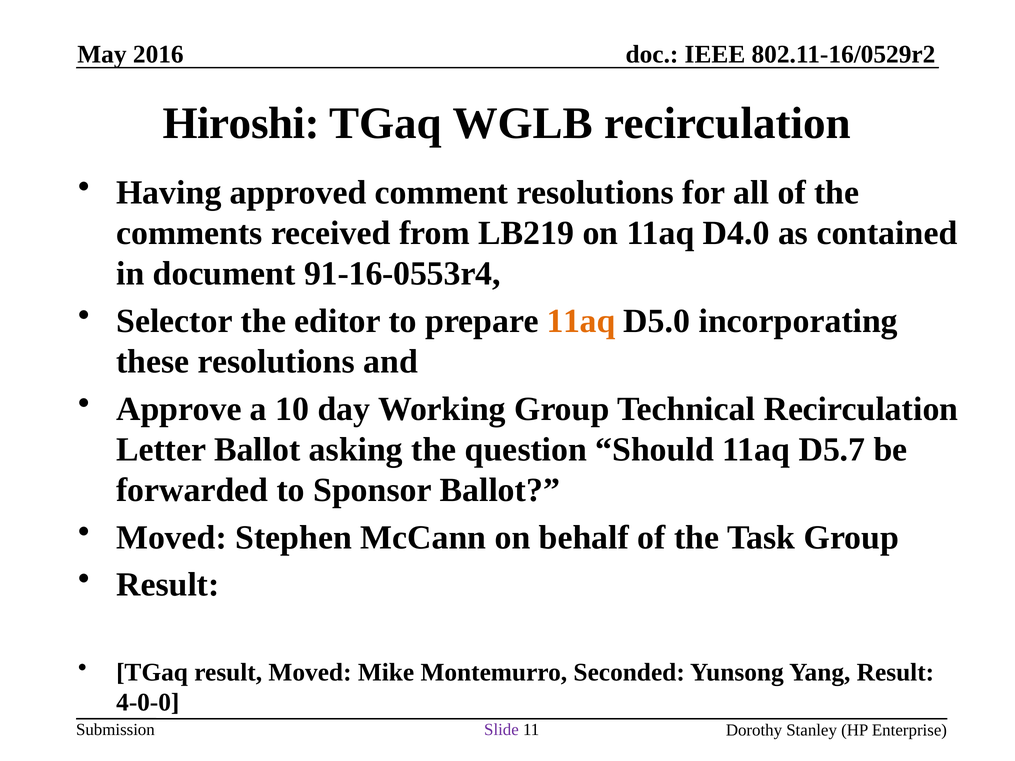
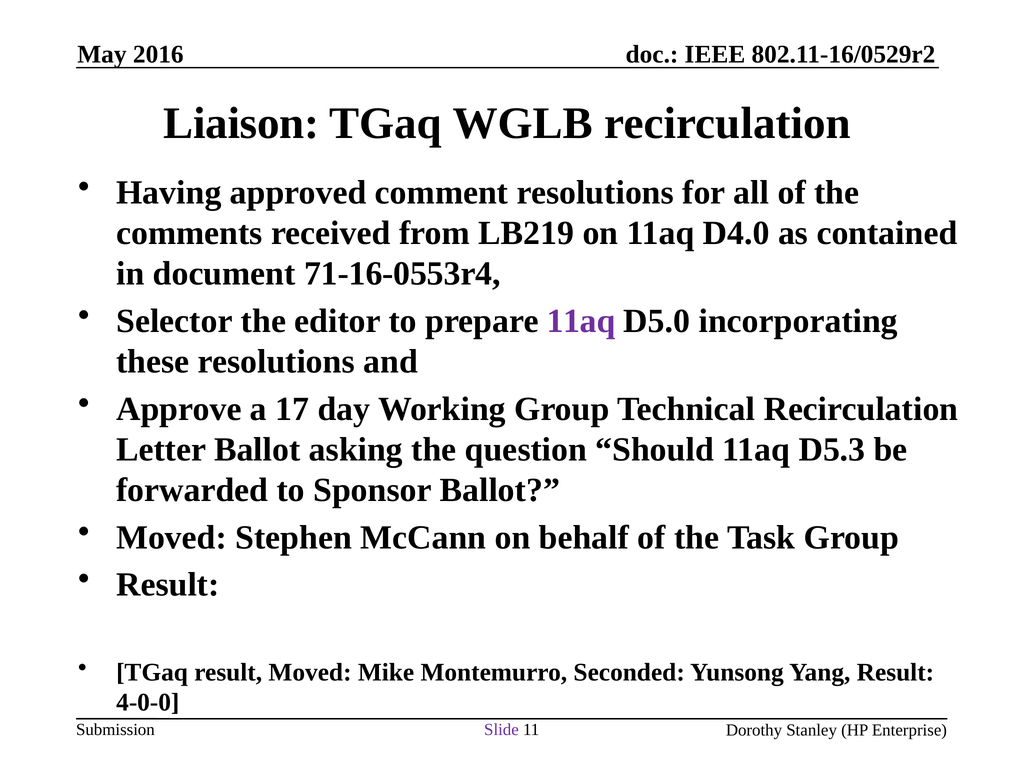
Hiroshi: Hiroshi -> Liaison (241, 124)
91-16-0553r4: 91-16-0553r4 -> 71-16-0553r4 (402, 274)
11aq colour: orange -> purple (581, 321)
10: 10 -> 17 (292, 409)
D5.7: D5.7 -> D5.3 (832, 450)
